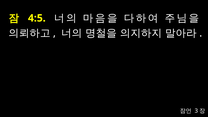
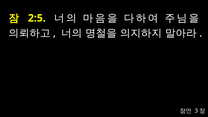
4:5: 4:5 -> 2:5 (37, 18)
